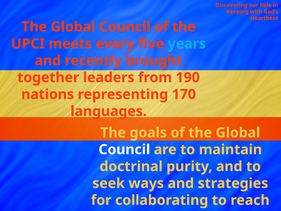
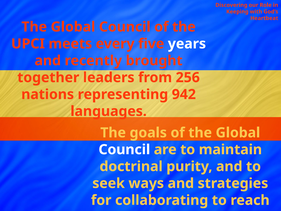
years colour: light blue -> white (187, 44)
190: 190 -> 256 (188, 77)
170: 170 -> 942 (184, 94)
